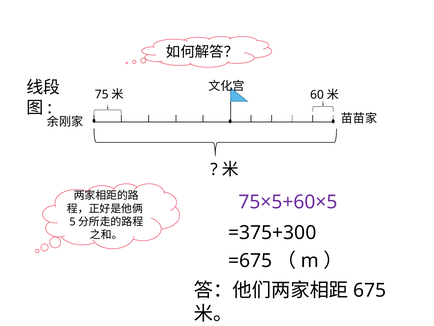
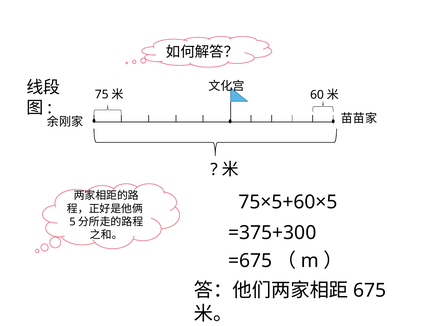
75×5+60×5 colour: purple -> black (288, 202)
